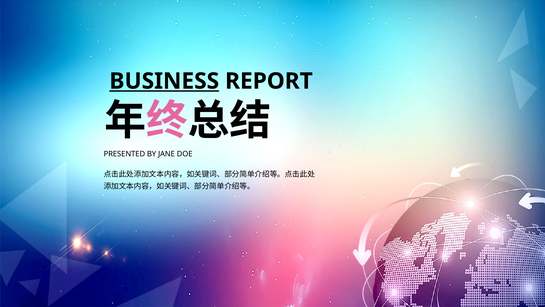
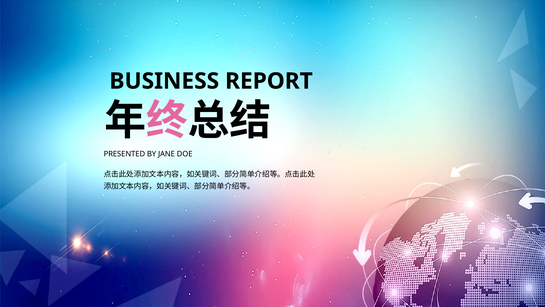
BUSINESS underline: present -> none (164, 81)
